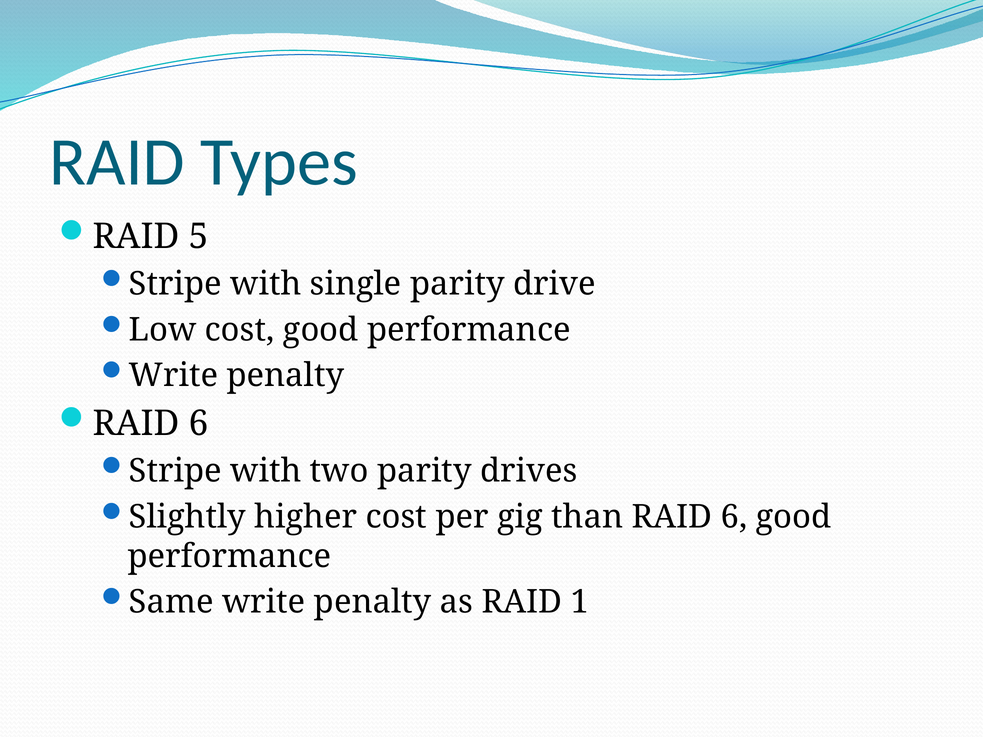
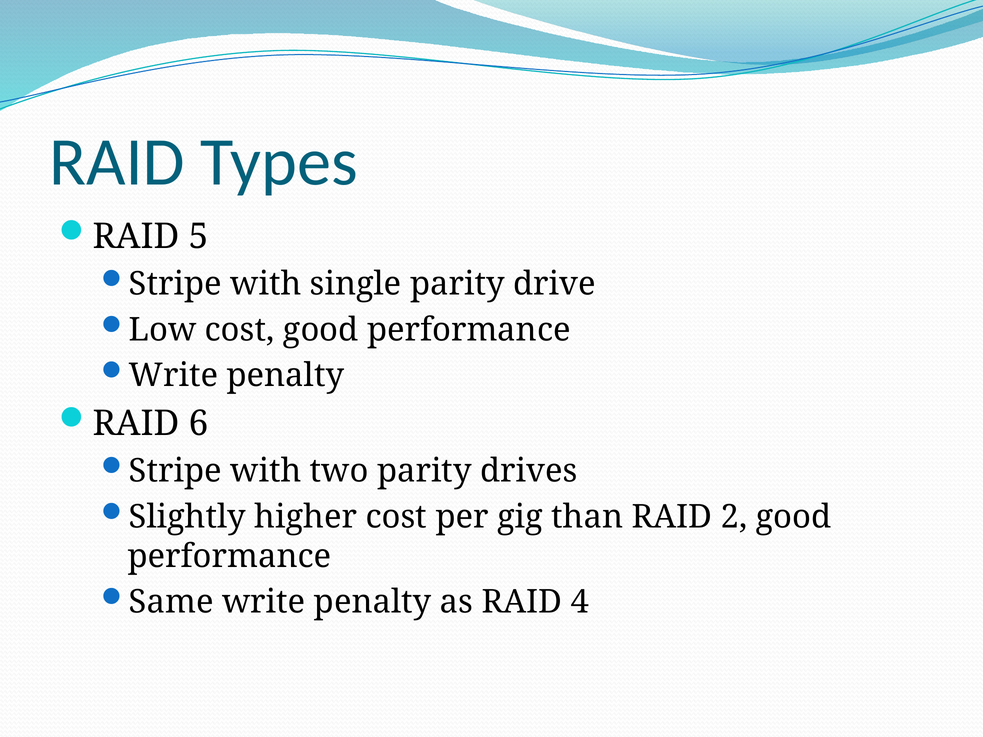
than RAID 6: 6 -> 2 (734, 517)
1: 1 -> 4 (580, 602)
